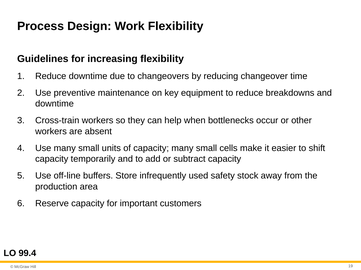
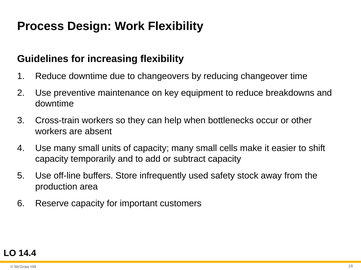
99.4: 99.4 -> 14.4 (27, 254)
